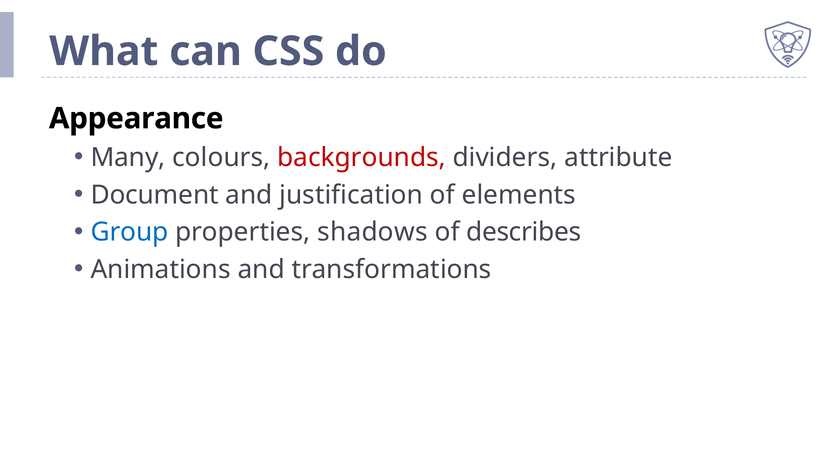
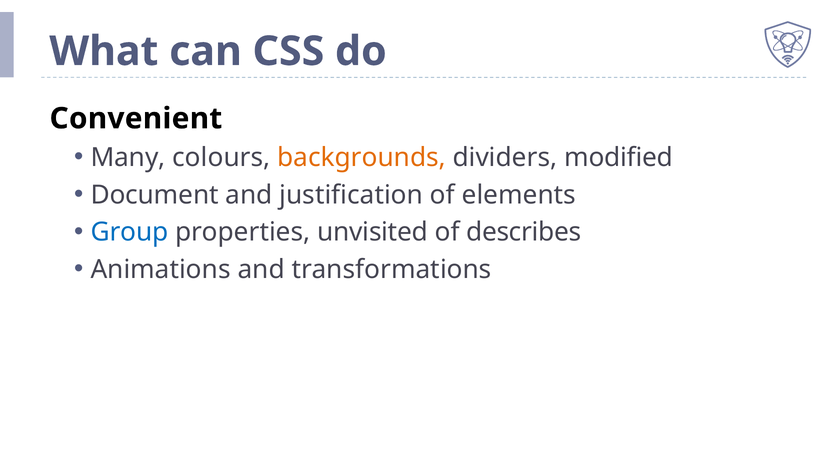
Appearance: Appearance -> Convenient (136, 118)
backgrounds colour: red -> orange (362, 157)
attribute: attribute -> modified (619, 157)
shadows: shadows -> unvisited (373, 232)
